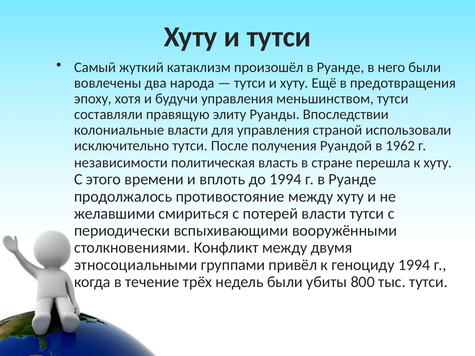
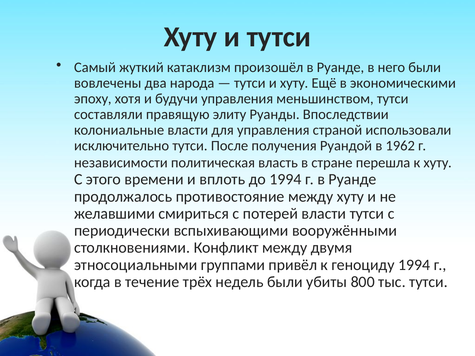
предотвращения: предотвращения -> экономическими (403, 83)
